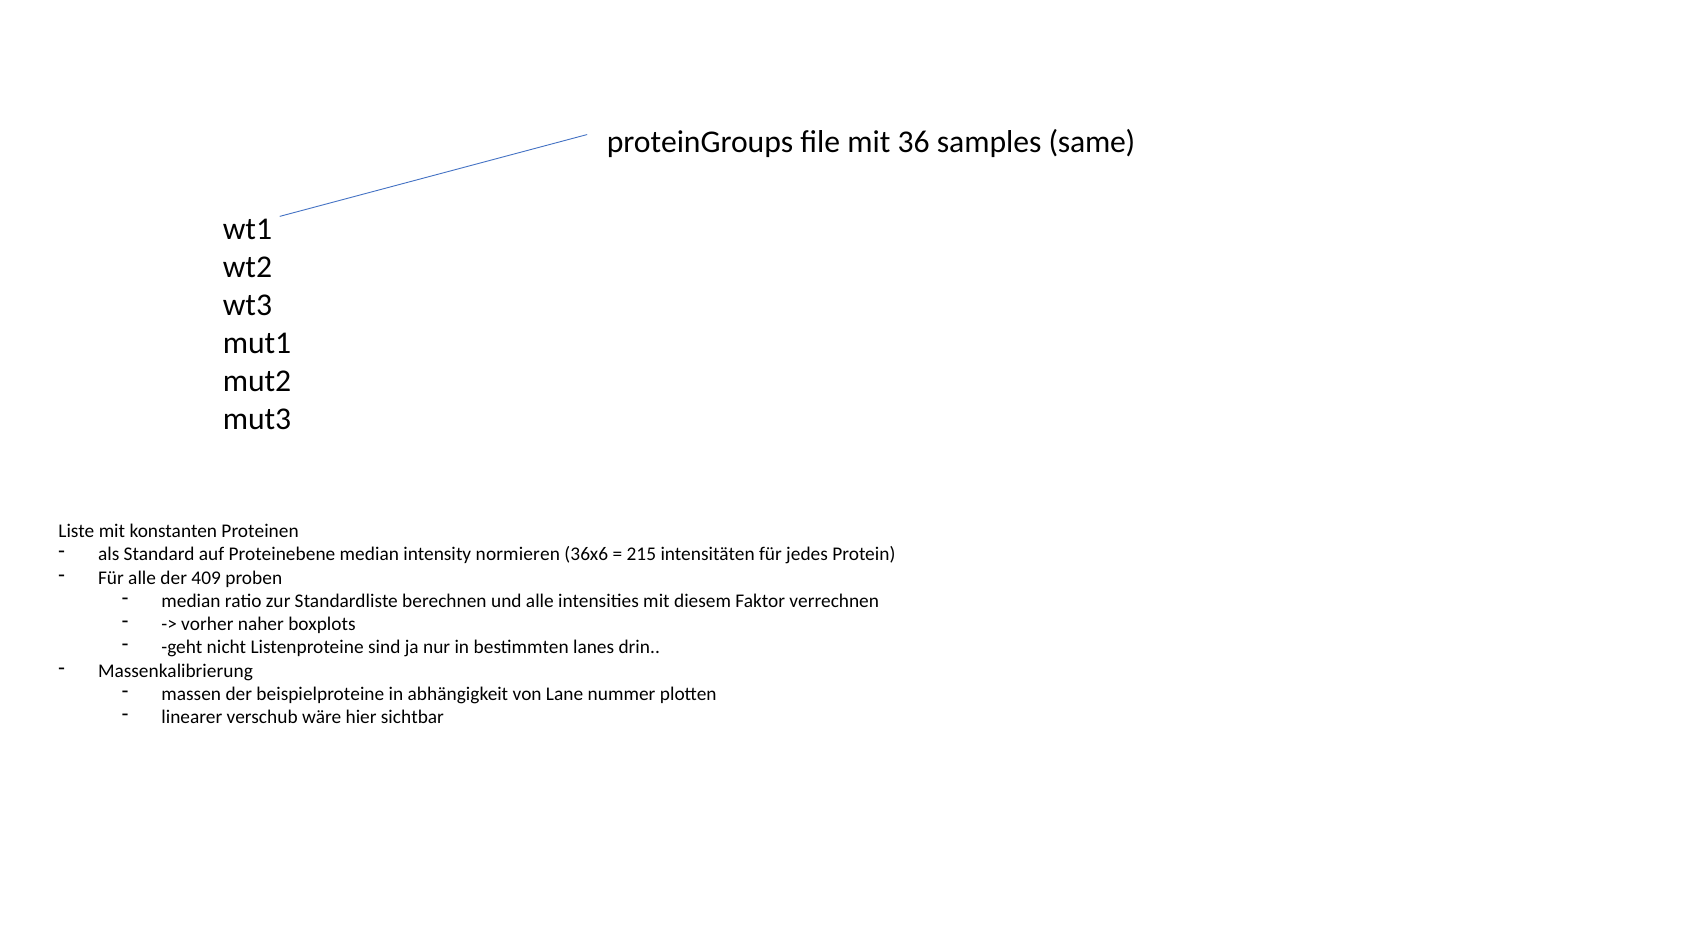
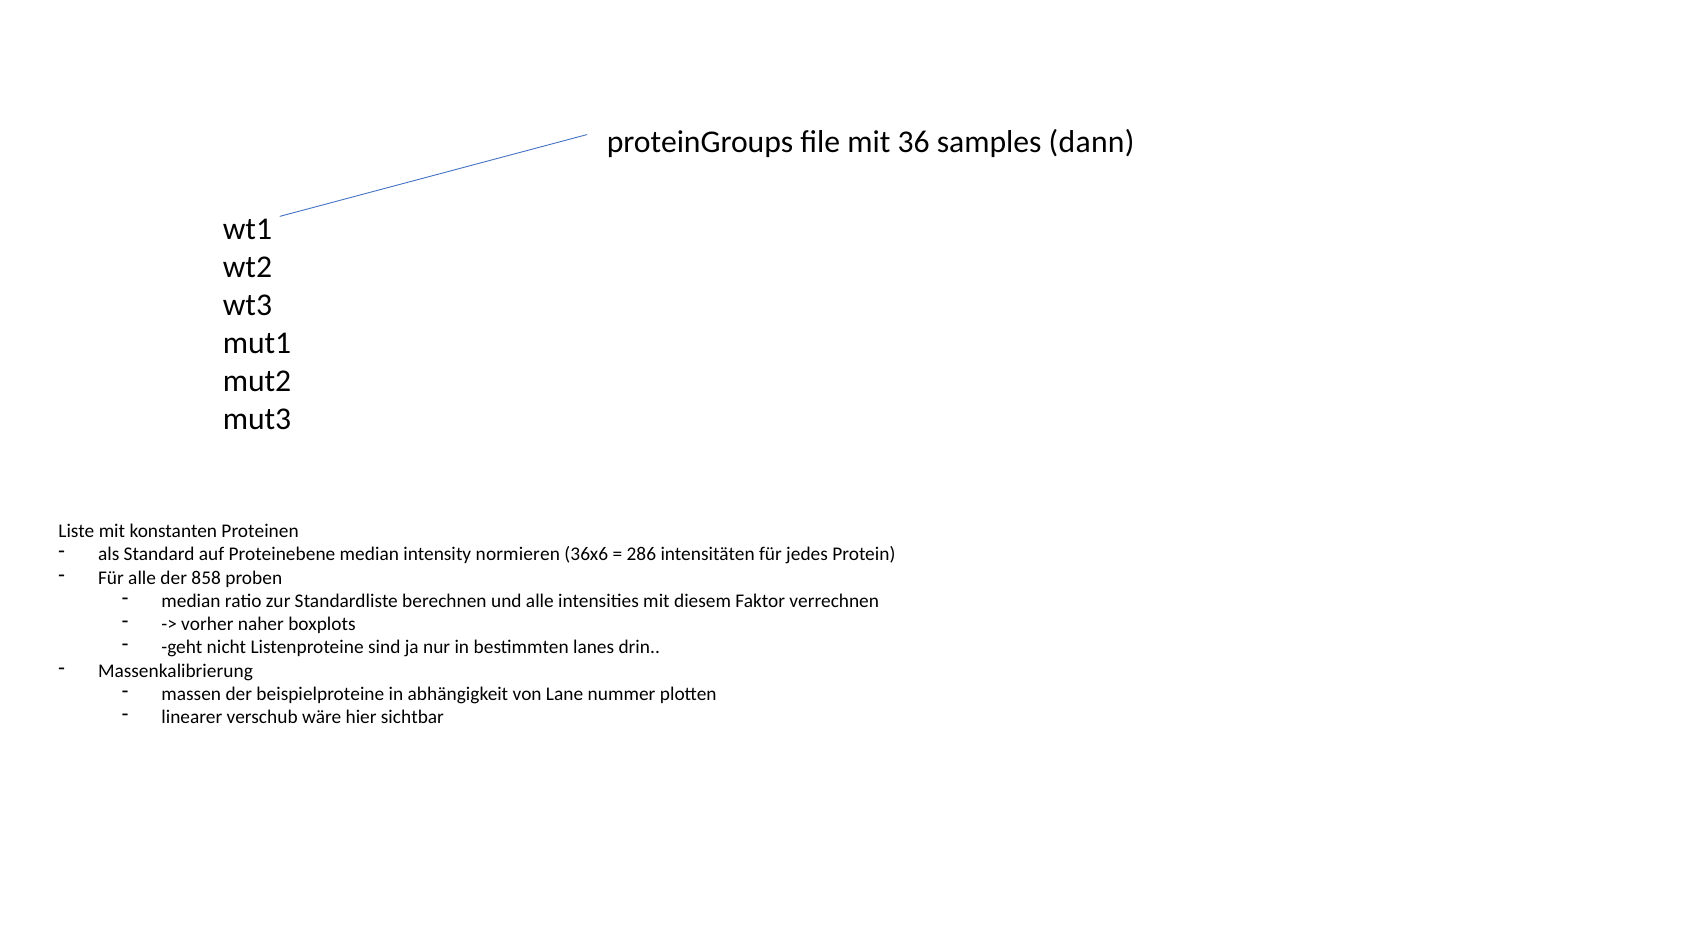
same: same -> dann (1092, 142)
215: 215 -> 286 (641, 555)
409: 409 -> 858 (206, 578)
